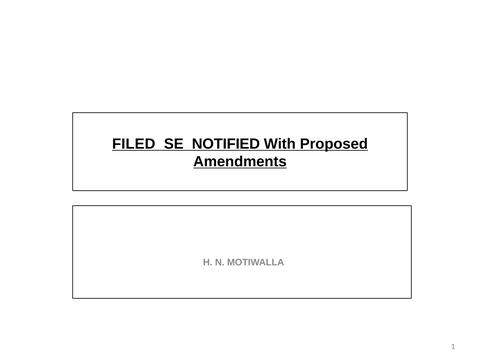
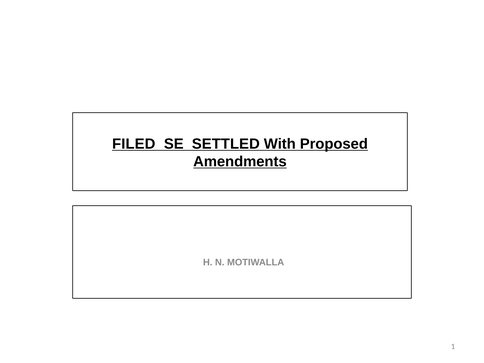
NOTIFIED: NOTIFIED -> SETTLED (226, 144)
